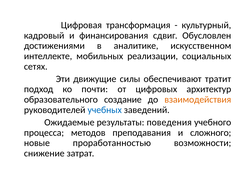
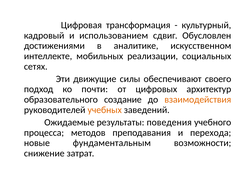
финансирования: финансирования -> использованием (114, 35)
тратит: тратит -> своего (218, 79)
учебных colour: blue -> orange (105, 110)
сложного: сложного -> перехода (211, 132)
проработанностью: проработанностью -> фундаментальным (112, 143)
